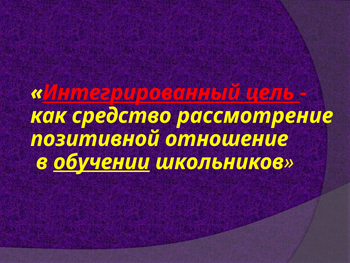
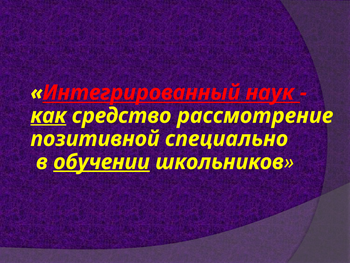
цель: цель -> наук (270, 92)
как underline: none -> present (48, 116)
отношение: отношение -> специально (227, 139)
